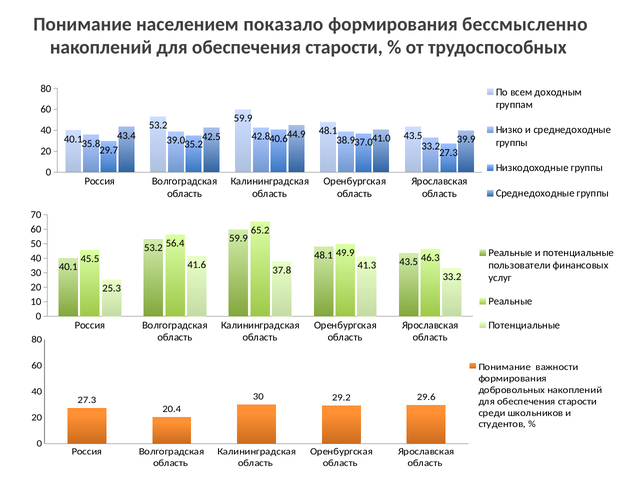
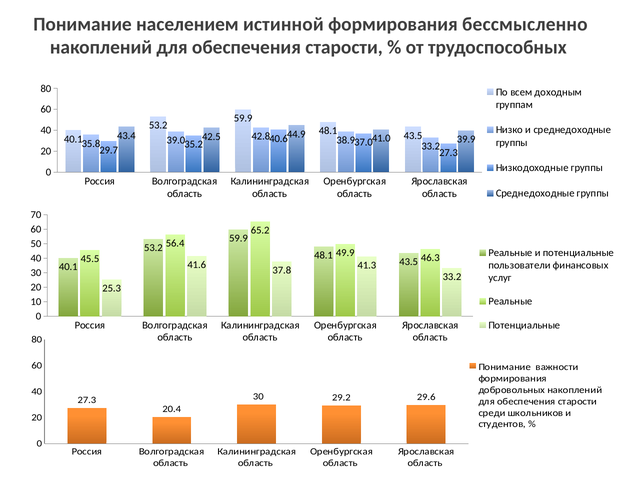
показало: показало -> истинной (283, 24)
